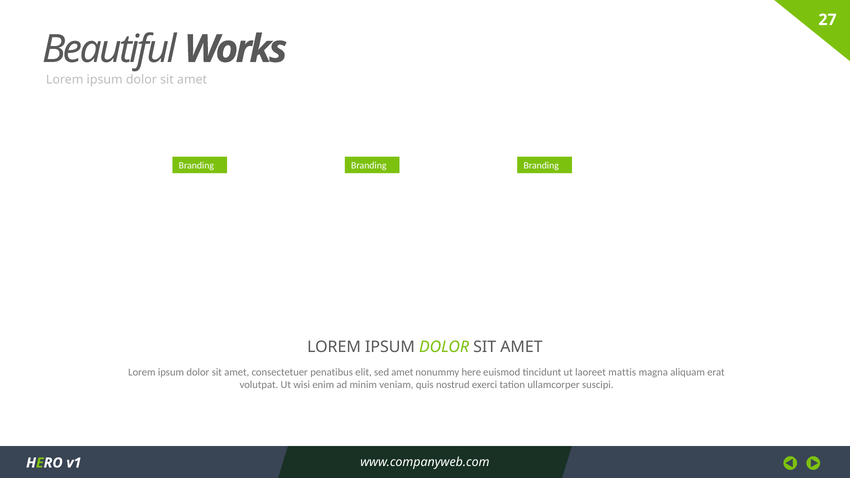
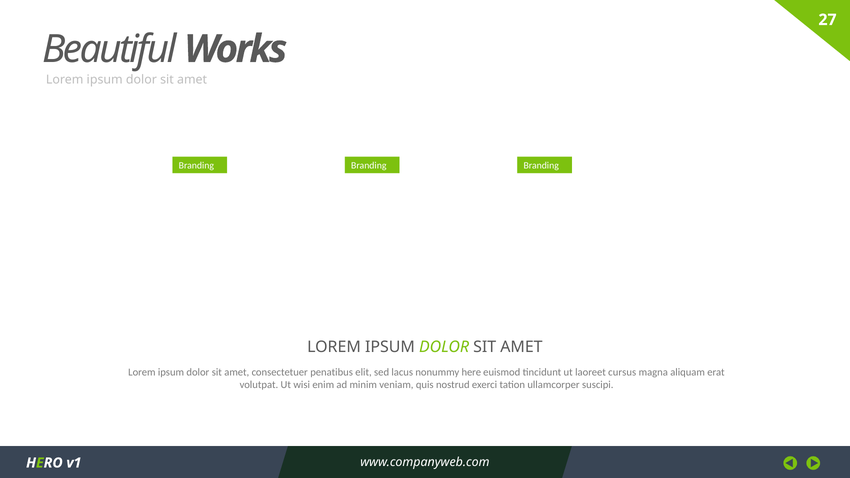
sed amet: amet -> lacus (402, 372)
mattis: mattis -> cursus (622, 372)
